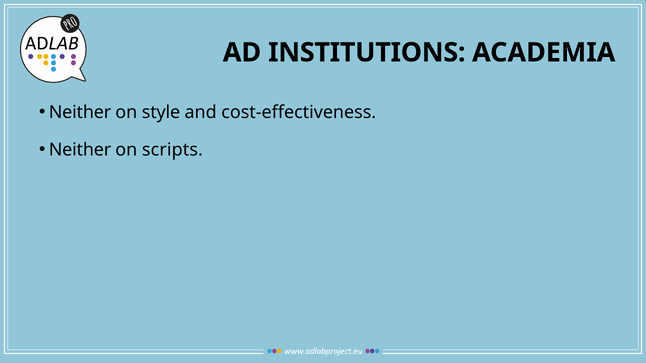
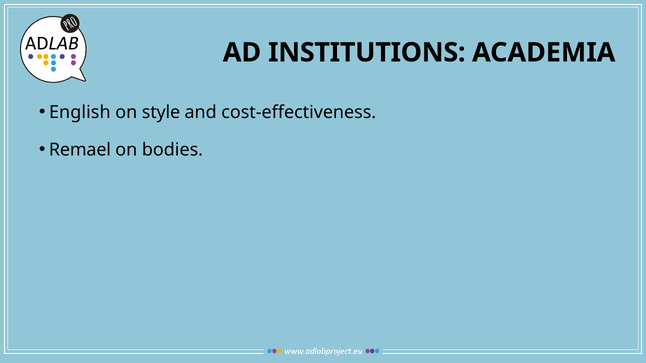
Neither: Neither -> English (80, 112)
Neither: Neither -> Remael (80, 150)
scripts: scripts -> bodies (172, 150)
